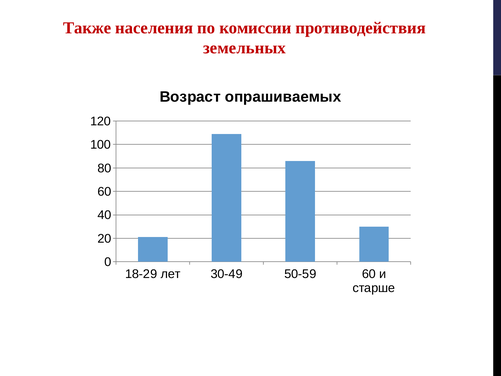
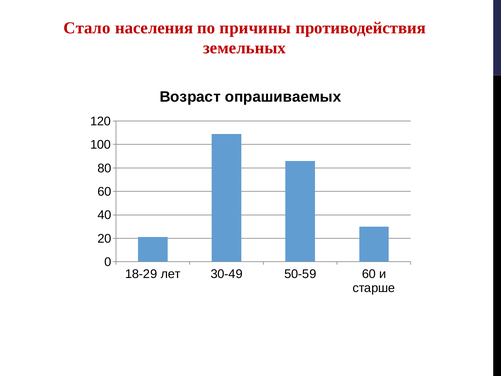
Также: Также -> Стало (87, 28)
комиссии: комиссии -> причины (255, 28)
